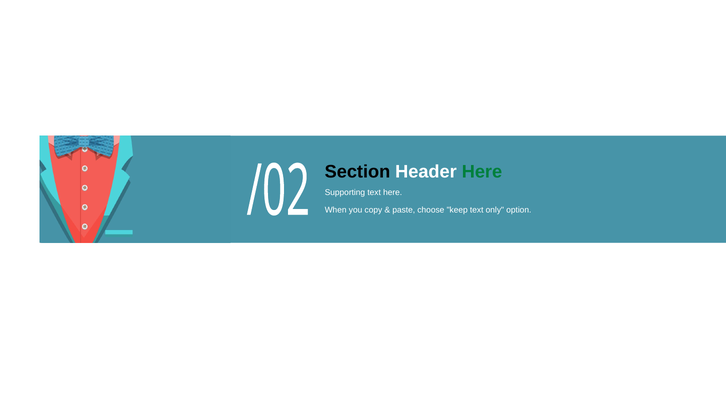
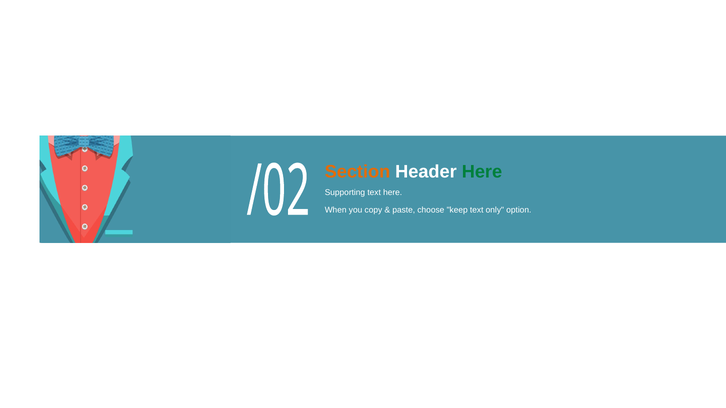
Section colour: black -> orange (357, 172)
